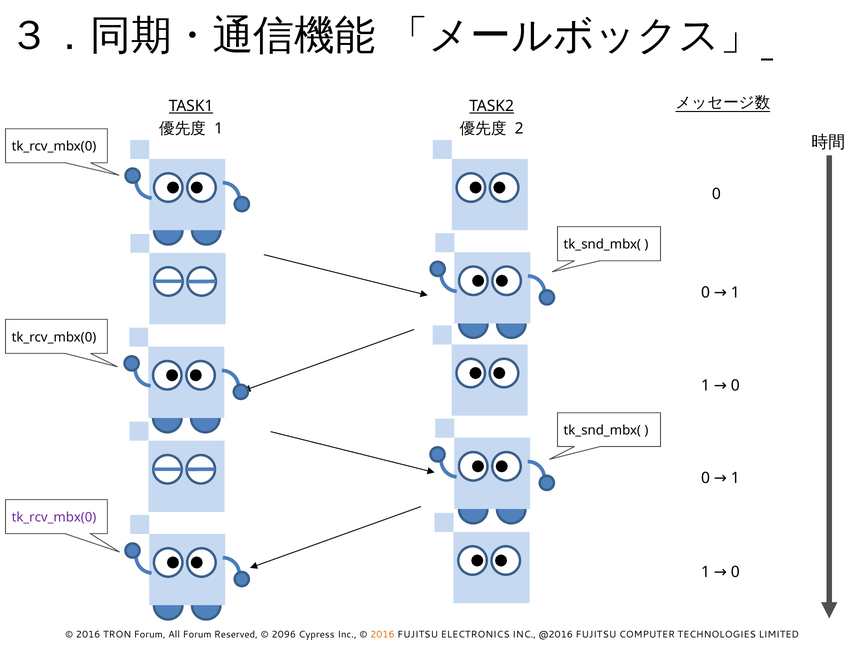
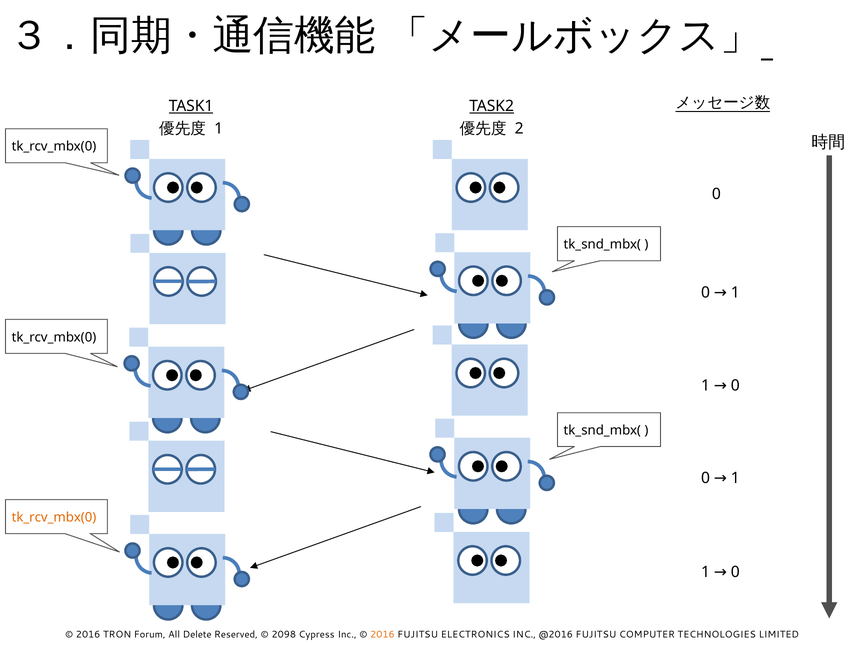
tk_rcv_mbx(0 colour: purple -> orange (54, 517)
All Forum: Forum -> Delete (197, 634)
2096: 2096 -> 2098 (284, 634)
